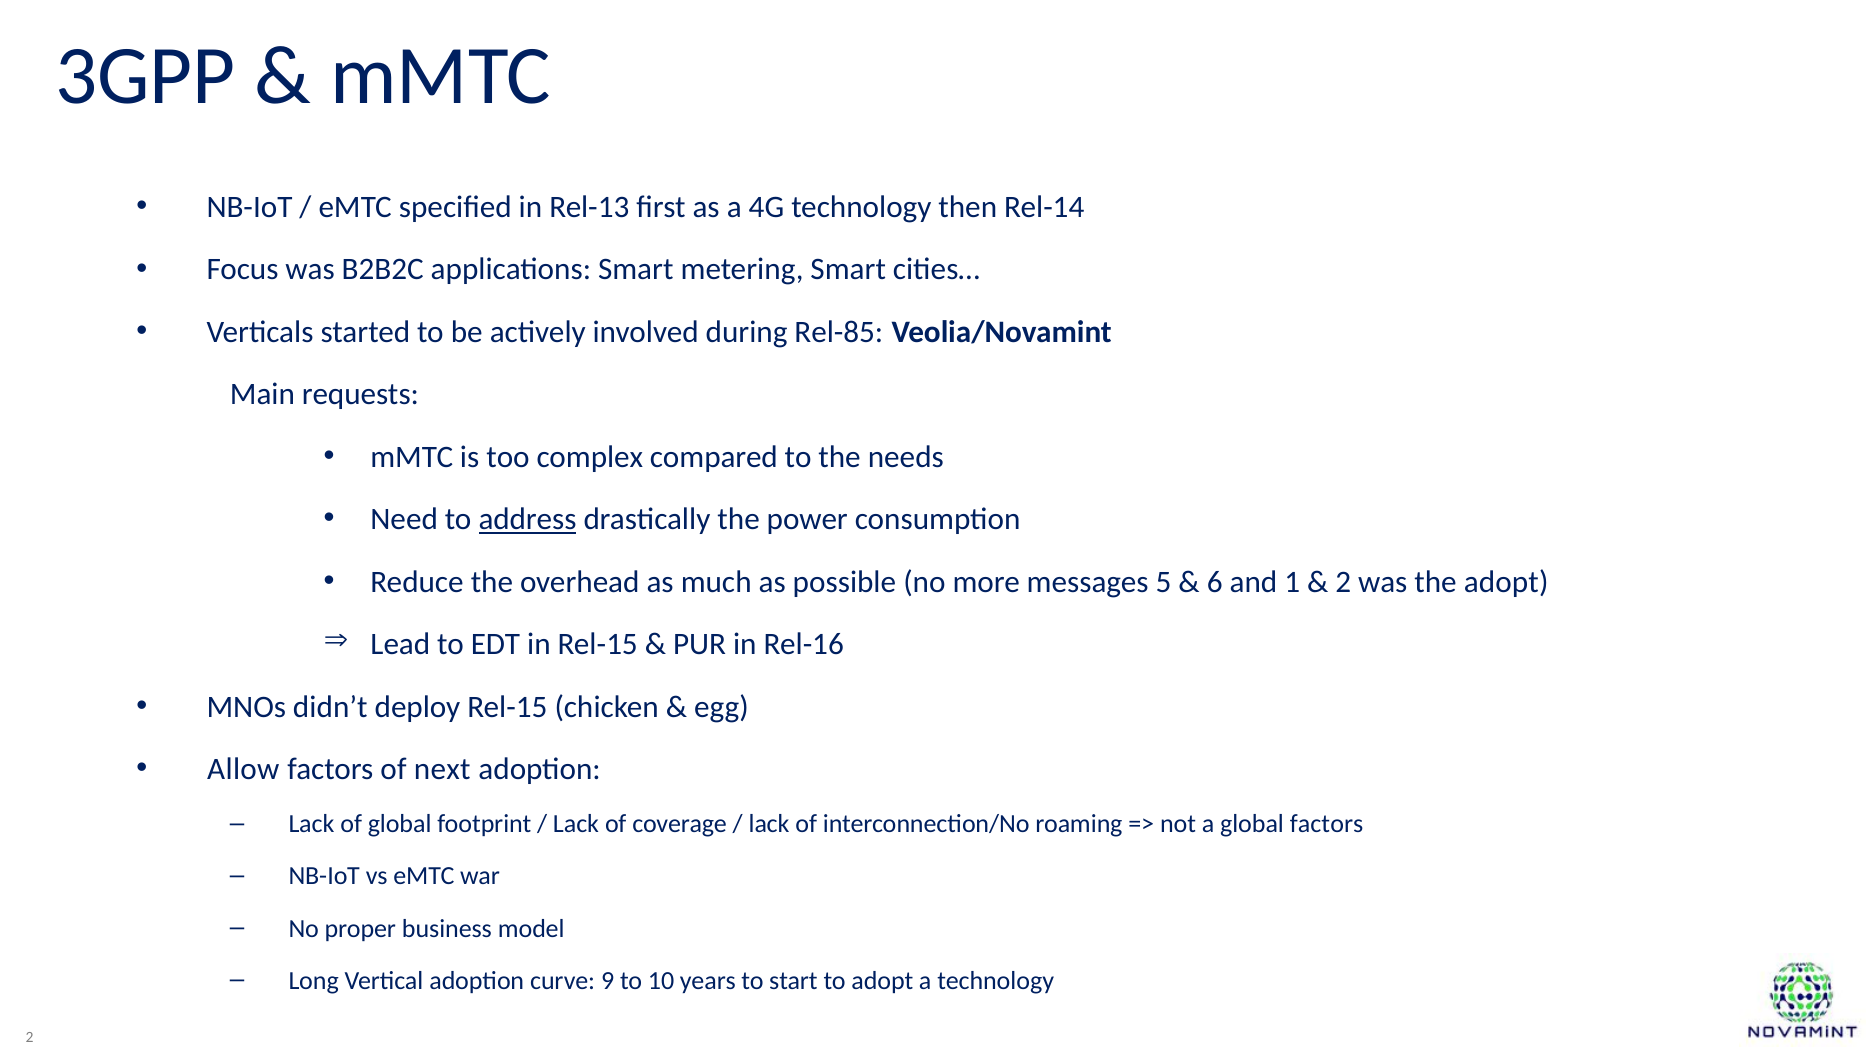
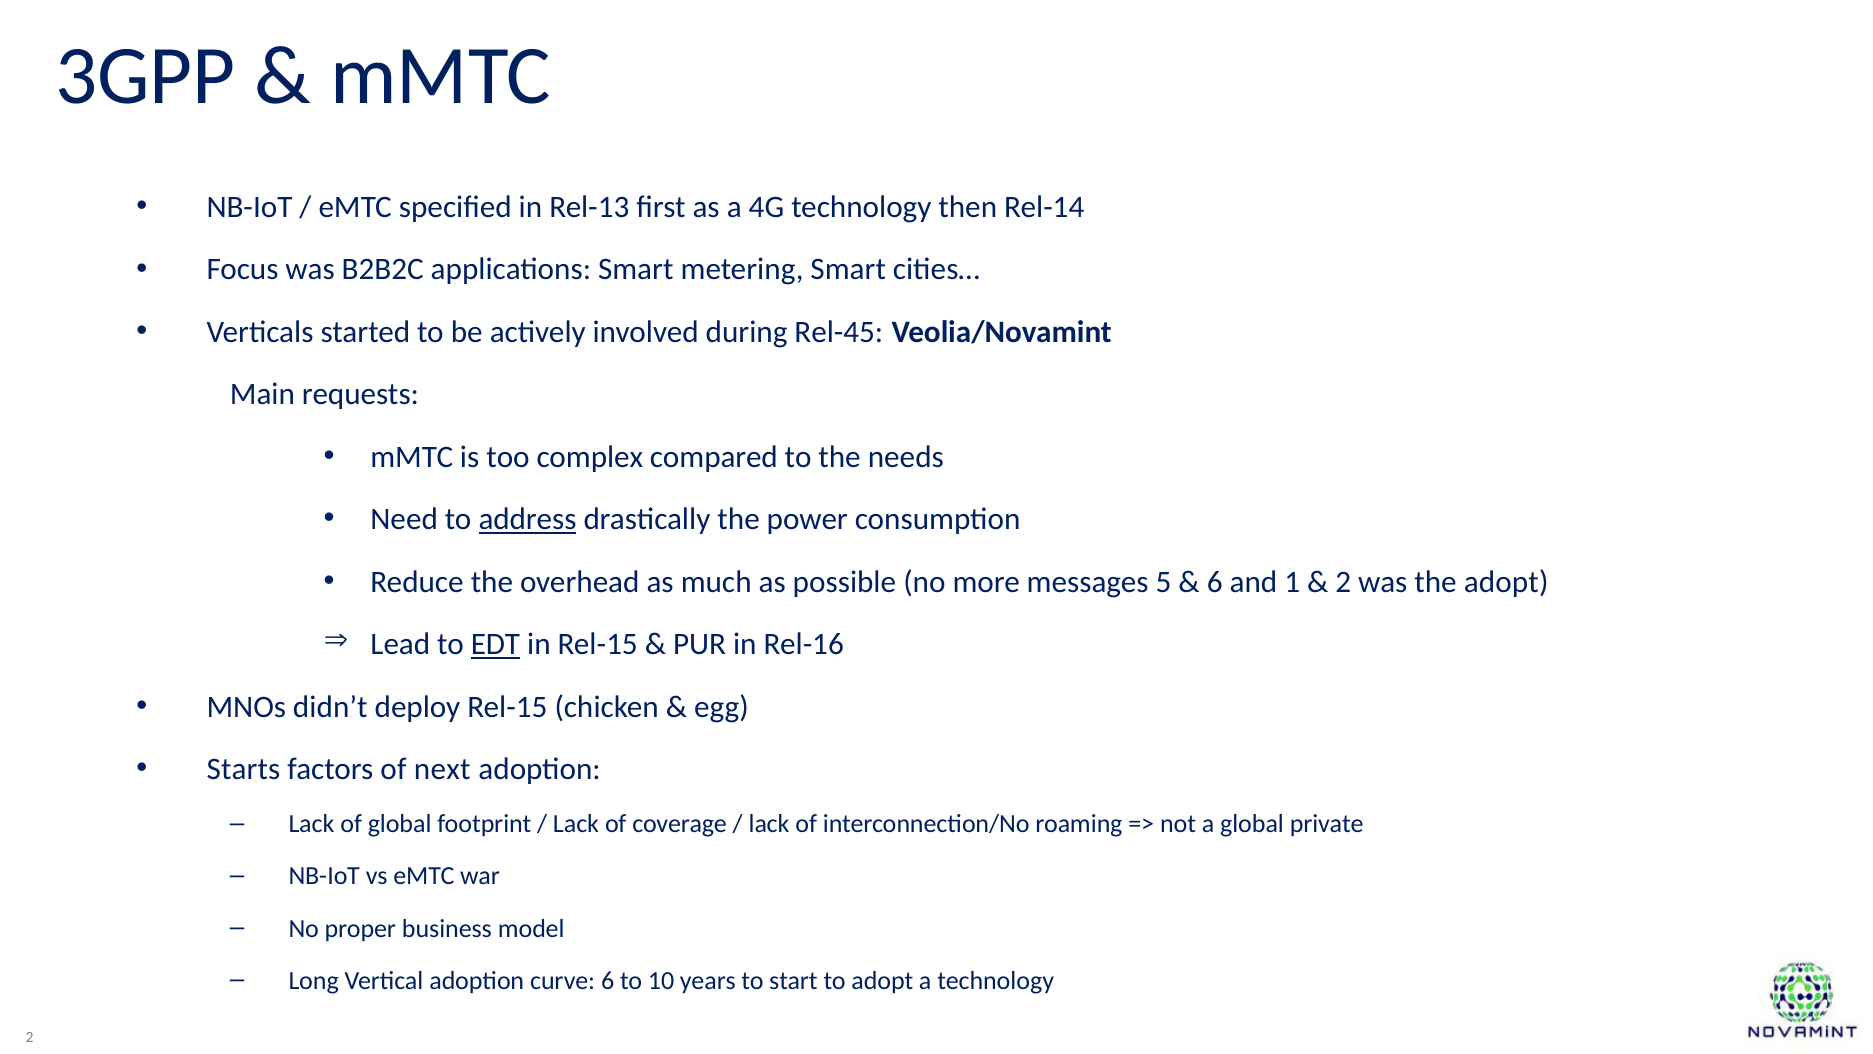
Rel-85: Rel-85 -> Rel-45 (839, 332)
EDT underline: none -> present (495, 644)
Allow: Allow -> Starts (243, 769)
global factors: factors -> private (1327, 824)
curve 9: 9 -> 6 (608, 980)
